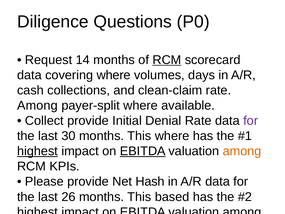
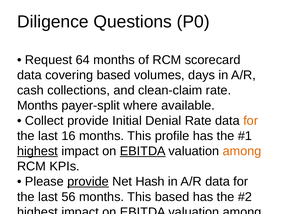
14: 14 -> 64 (83, 60)
RCM underline: present -> none (167, 60)
covering where: where -> based (114, 75)
Among: Among -> Months (38, 105)
for colour: purple -> orange (251, 121)
30: 30 -> 16 (68, 136)
This where: where -> profile (172, 136)
provide underline: none -> present (88, 181)
26: 26 -> 56 (68, 197)
